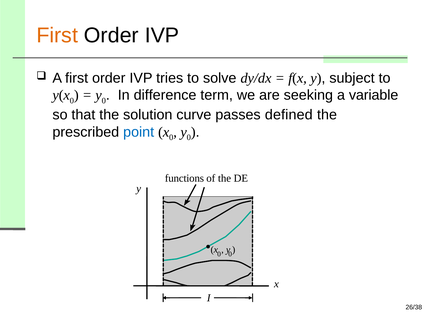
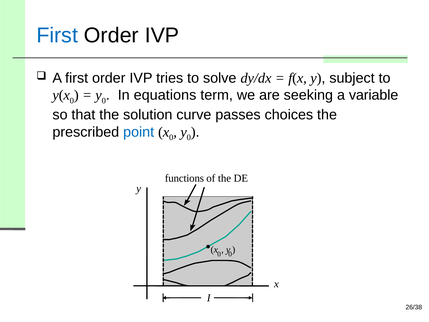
First colour: orange -> blue (57, 35)
difference: difference -> equations (165, 95)
defined: defined -> choices (289, 115)
